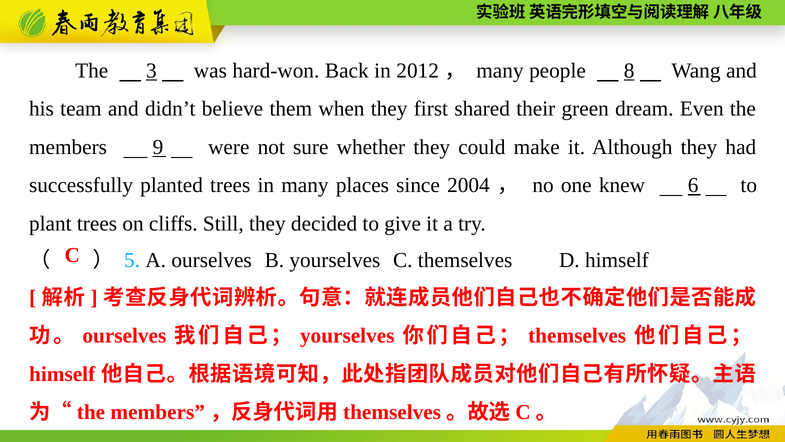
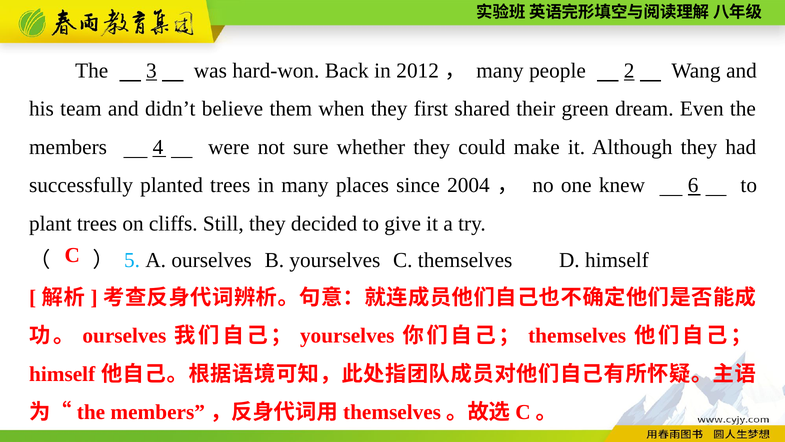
8: 8 -> 2 (629, 70)
9: 9 -> 4 (158, 147)
